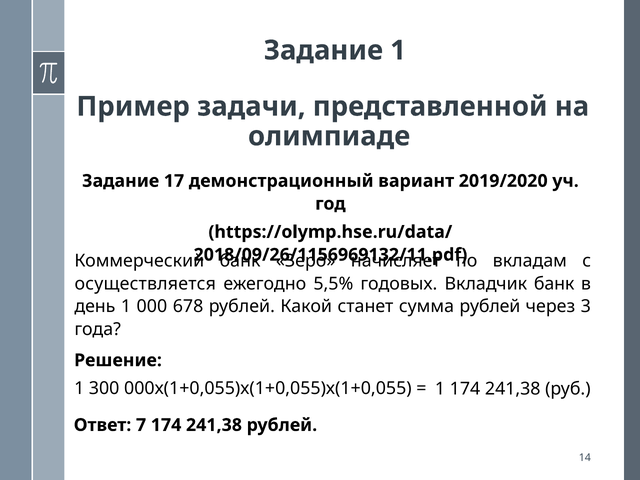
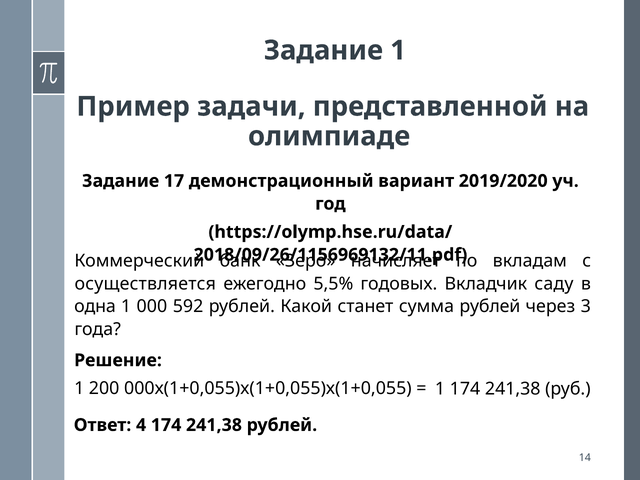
Вкладчик банк: банк -> саду (554, 284)
день: день -> одна (95, 307)
678: 678 -> 592 (188, 307)
300: 300 -> 200 (104, 388)
7: 7 -> 4 (141, 425)
